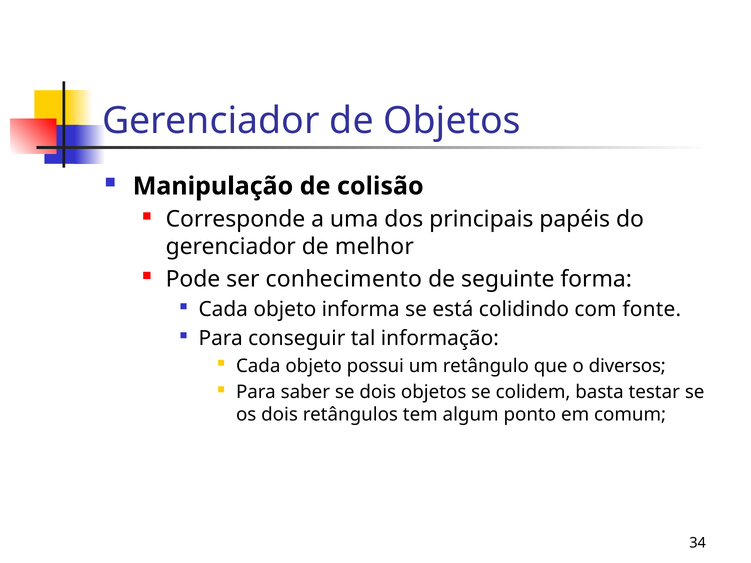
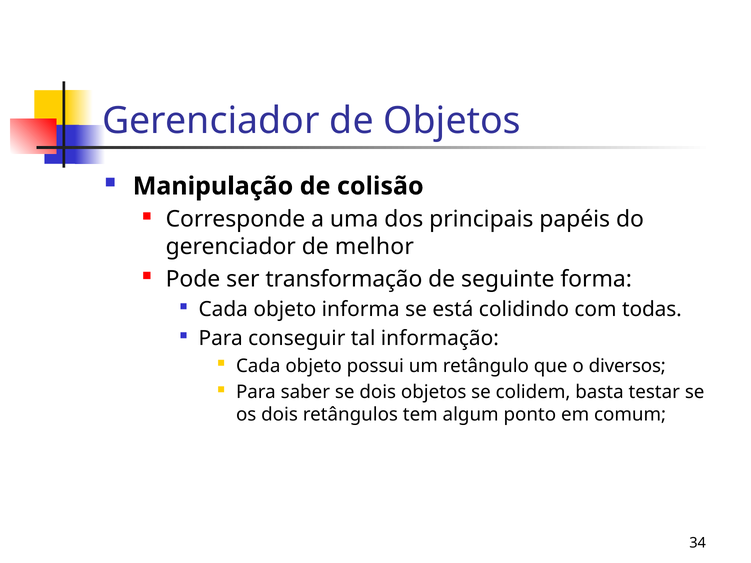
conhecimento: conhecimento -> transformação (344, 279)
fonte: fonte -> todas (652, 309)
